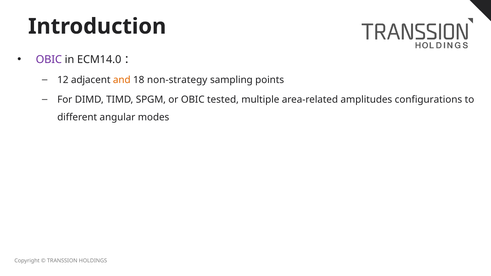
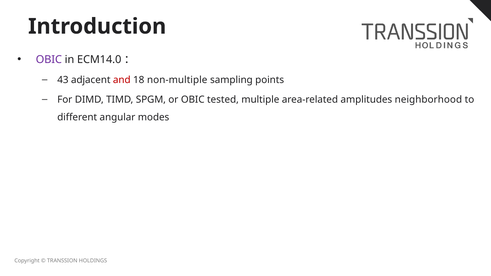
12: 12 -> 43 (63, 80)
and colour: orange -> red (122, 80)
non-strategy: non-strategy -> non-multiple (177, 80)
configurations: configurations -> neighborhood (428, 100)
